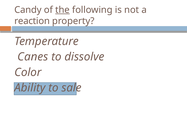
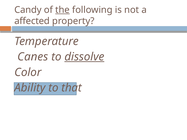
reaction: reaction -> affected (32, 21)
dissolve underline: none -> present (84, 57)
sale: sale -> that (72, 88)
